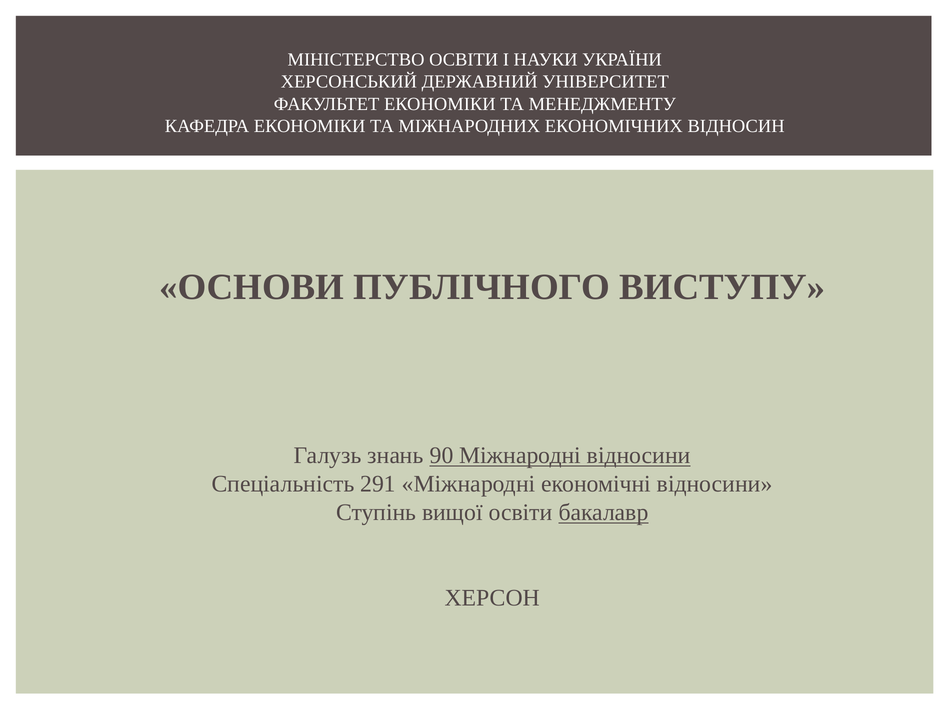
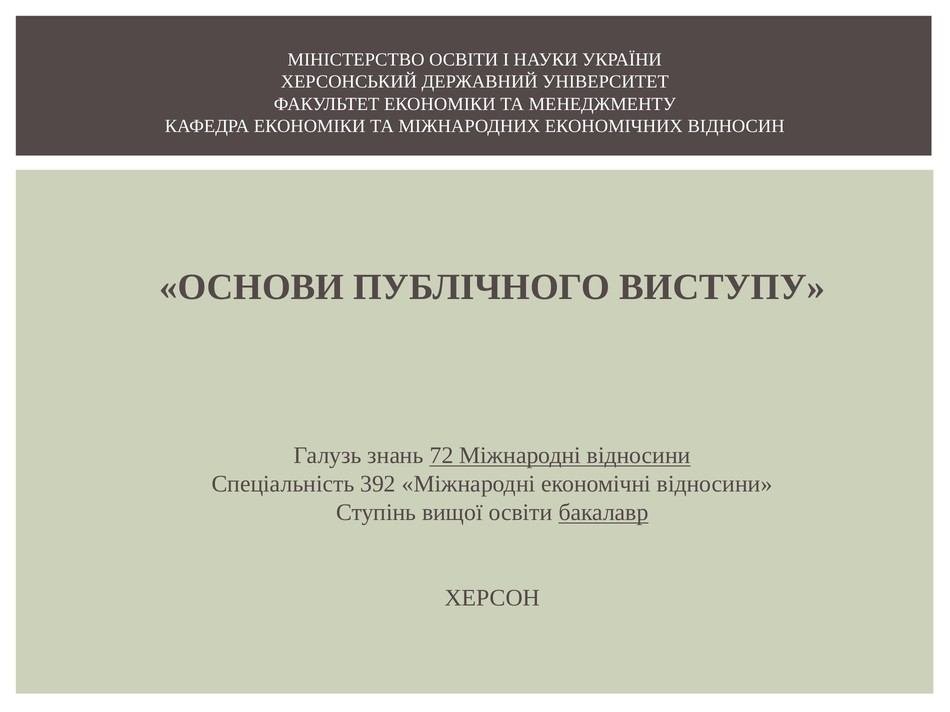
90: 90 -> 72 (442, 456)
291: 291 -> 392 (378, 484)
